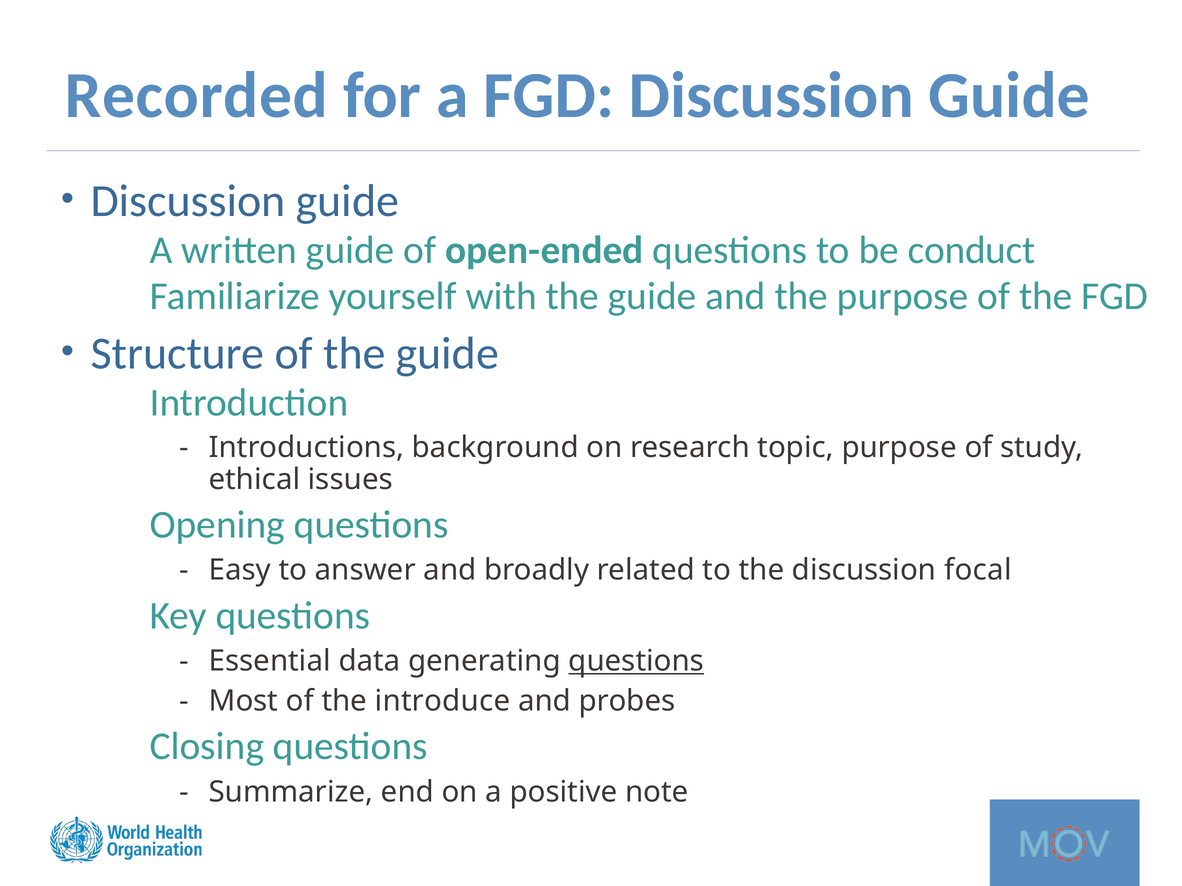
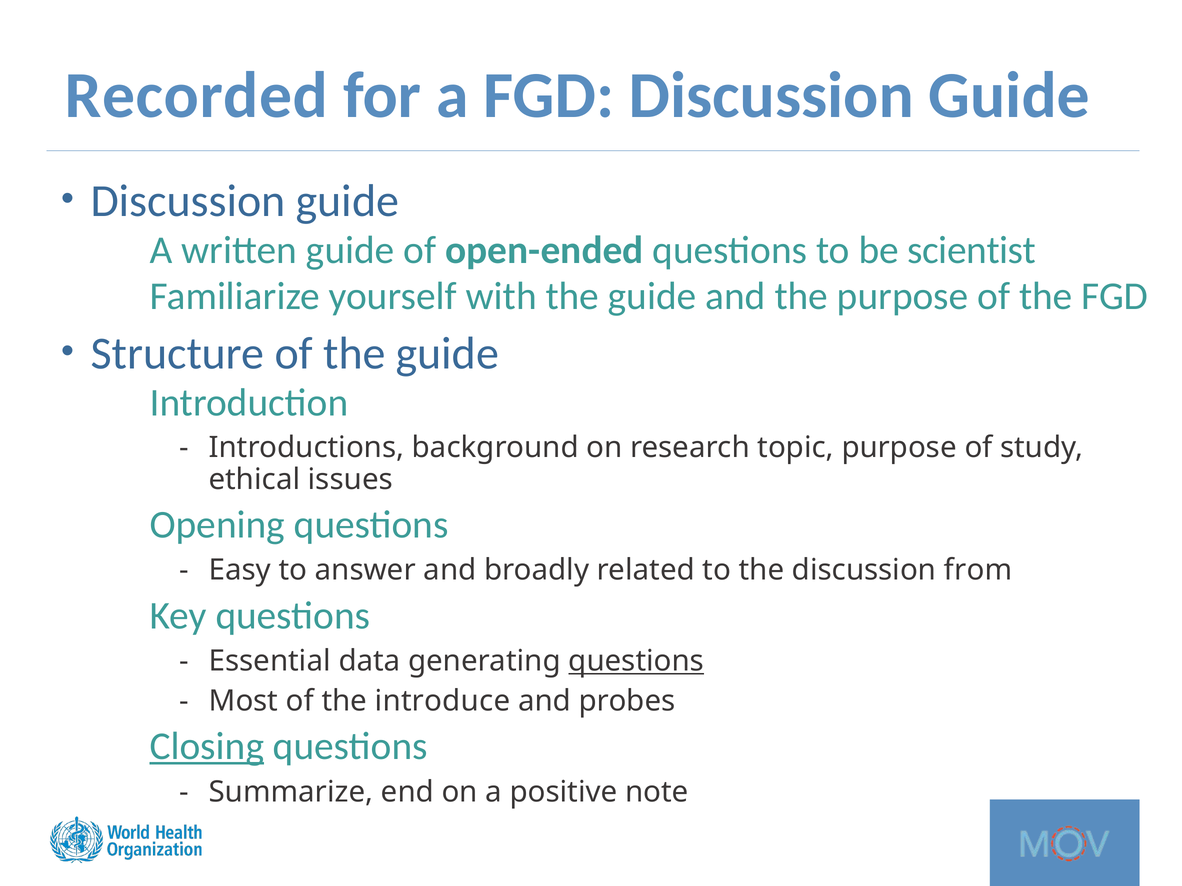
conduct: conduct -> scientist (972, 251)
focal: focal -> from (978, 570)
Closing underline: none -> present (207, 747)
